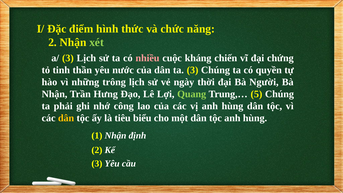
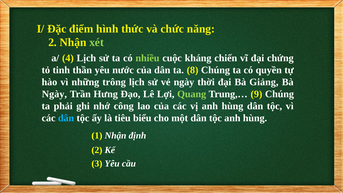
a/ 3: 3 -> 4 (68, 58)
nhiều colour: pink -> light green (147, 58)
ta 3: 3 -> 8 (193, 70)
Người: Người -> Giảng (264, 82)
Nhận: Nhận -> Ngày (54, 94)
5: 5 -> 9 (256, 94)
dân colour: yellow -> light blue (66, 118)
